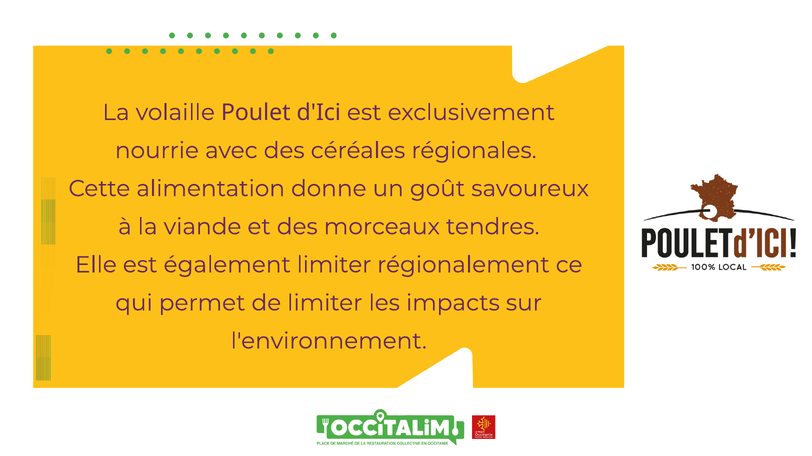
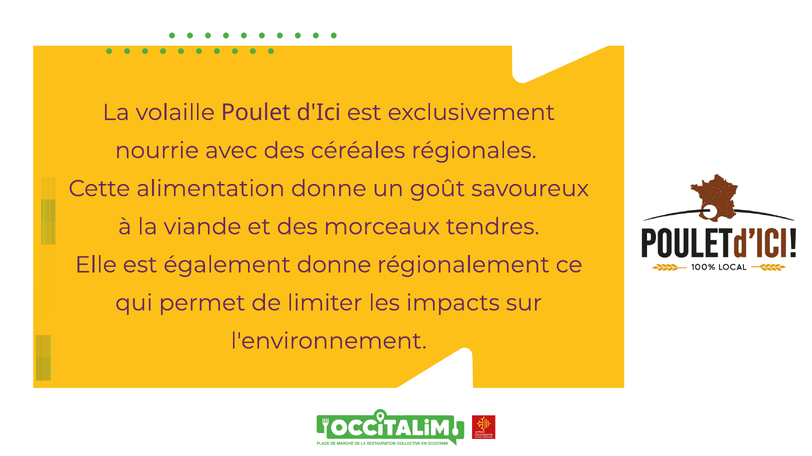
également limiter: limiter -> donne (334, 265)
